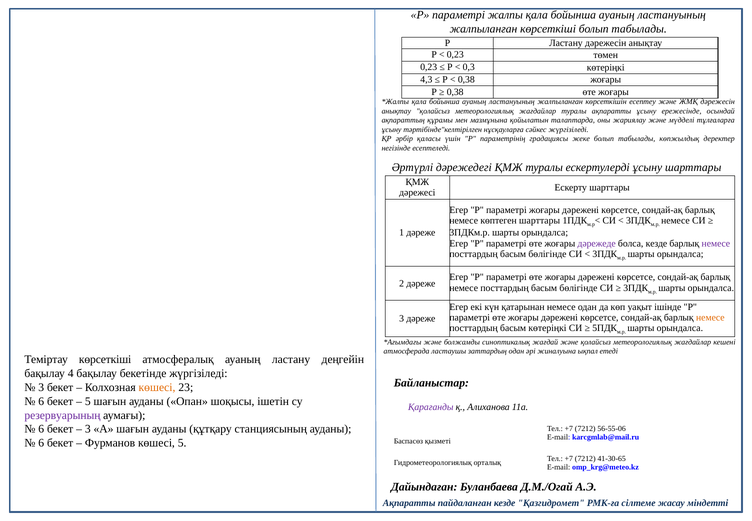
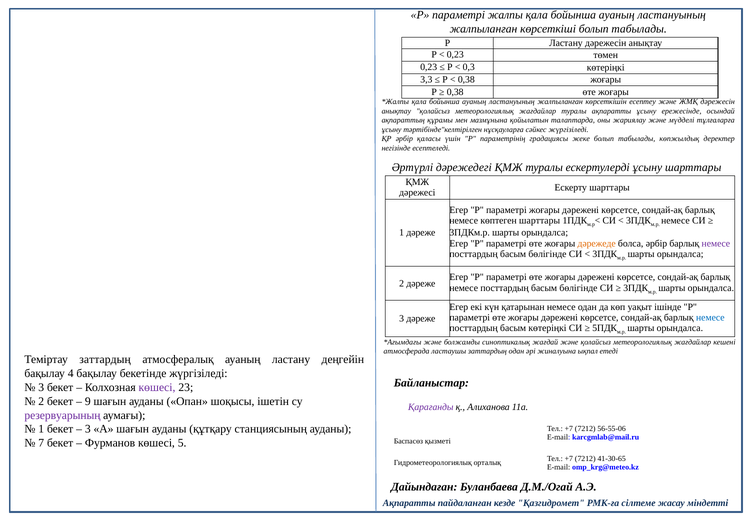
4,3: 4,3 -> 3,3 (426, 80)
дәрежеде colour: purple -> orange (597, 243)
болса кезде: кезде -> әрбір (656, 243)
немесе colour: orange -> blue (710, 317)
Теміртау көрсеткіші: көрсеткіші -> заттардың (105, 359)
көшесі colour: orange -> purple (157, 387)
6: 6 -> 2 (41, 401)
5: 5 -> 9 (88, 401)
6: 6 -> 1 (41, 429)
6: 6 -> 7 (41, 443)
